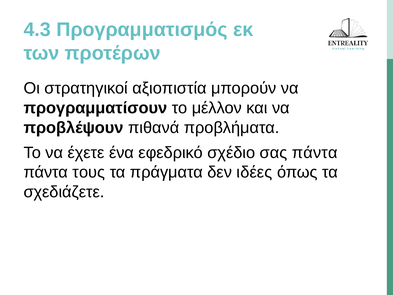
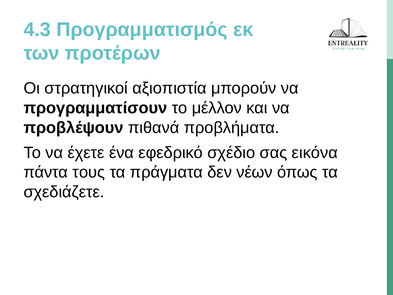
σας πάντα: πάντα -> εικόνα (315, 152)
ιδέες: ιδέες -> νέων (255, 172)
